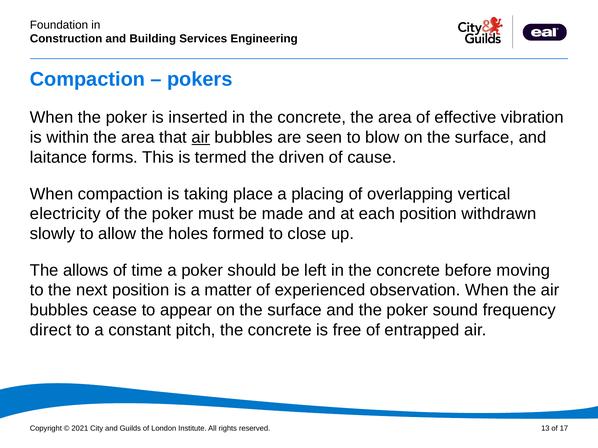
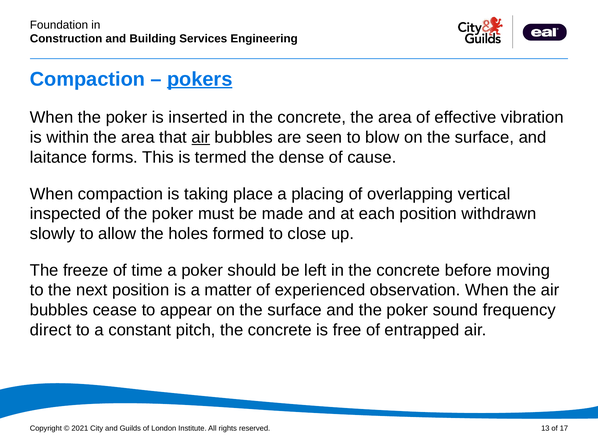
pokers underline: none -> present (200, 79)
driven: driven -> dense (302, 158)
electricity: electricity -> inspected (65, 214)
allows: allows -> freeze (86, 271)
